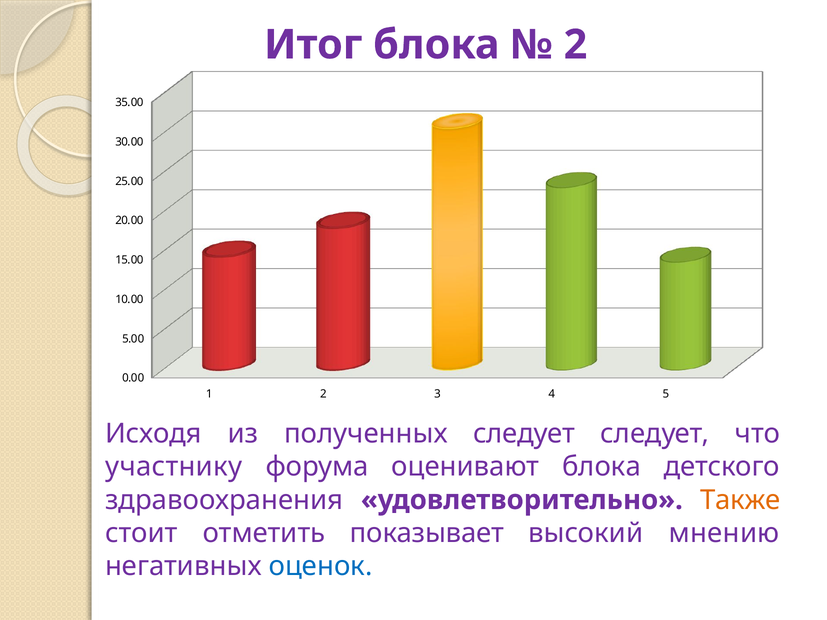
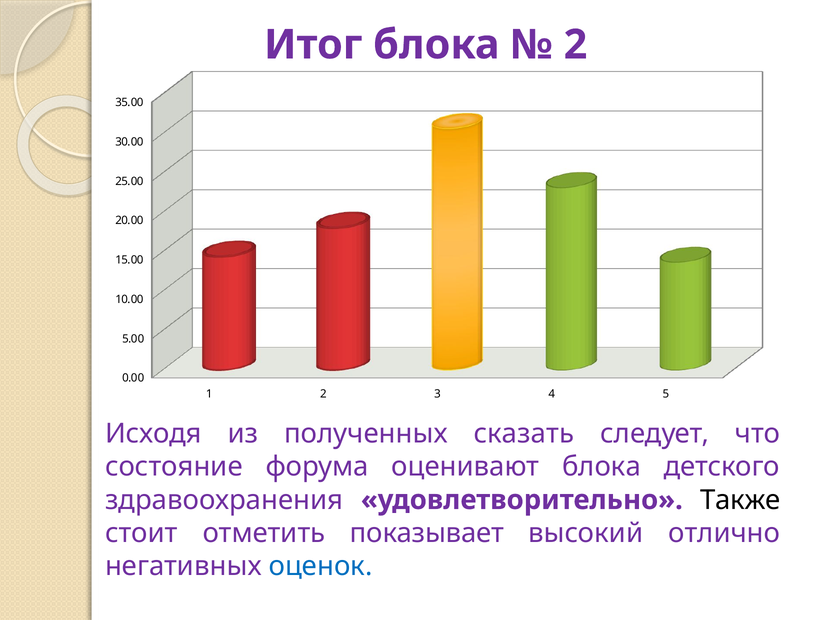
полученных следует: следует -> сказать (524, 434)
участнику: участнику -> состояние (174, 467)
Также colour: orange -> black (740, 500)
мнению: мнению -> отлично (724, 533)
